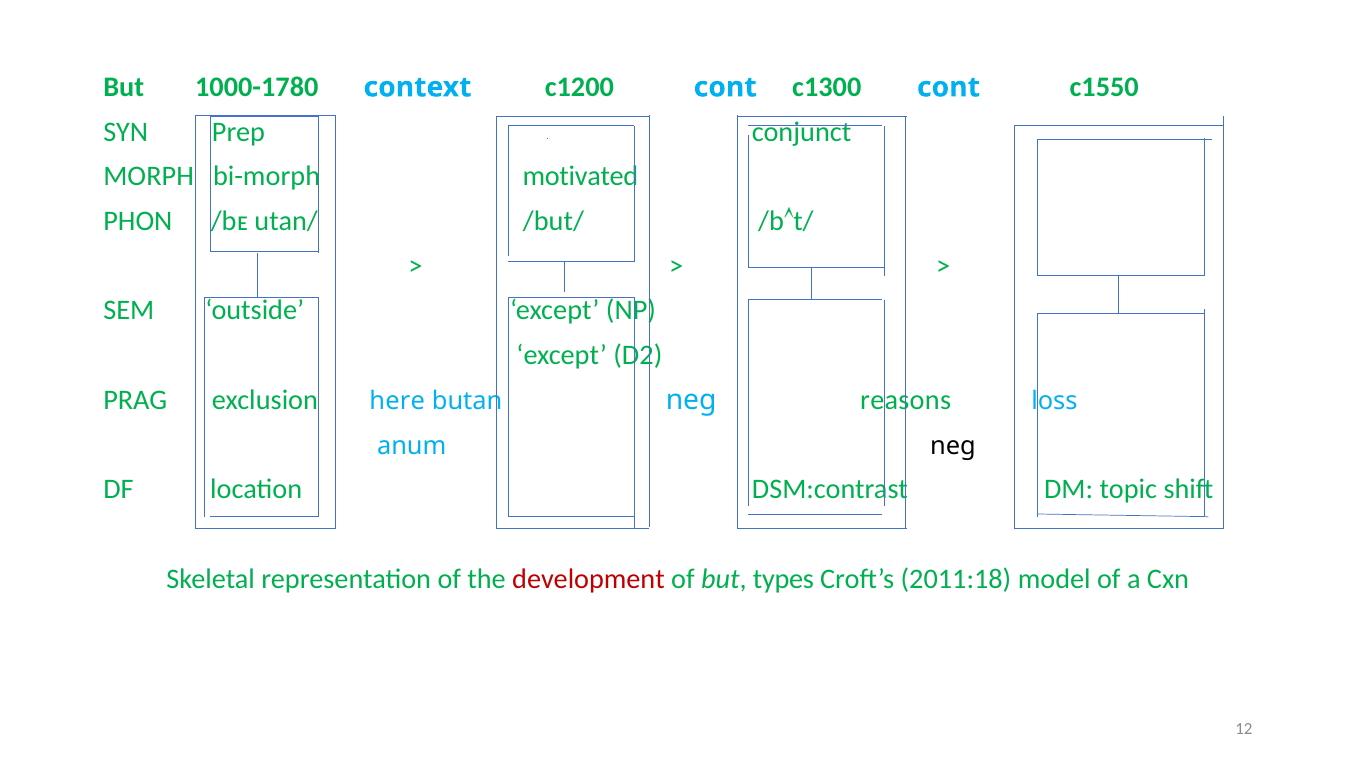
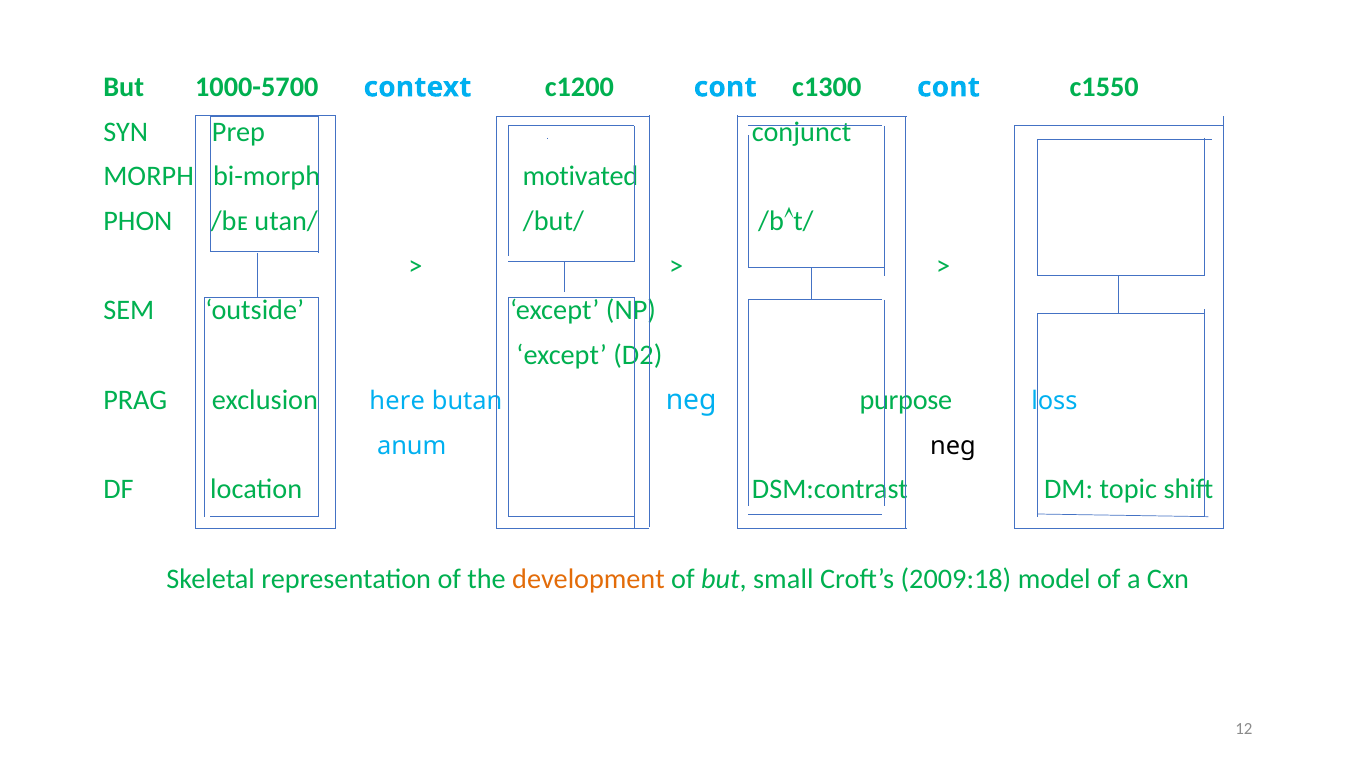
1000-1780: 1000-1780 -> 1000-5700 (257, 87)
reasons: reasons -> purpose (906, 400)
development colour: red -> orange (588, 579)
types: types -> small (783, 579)
2011:18: 2011:18 -> 2009:18 (956, 579)
